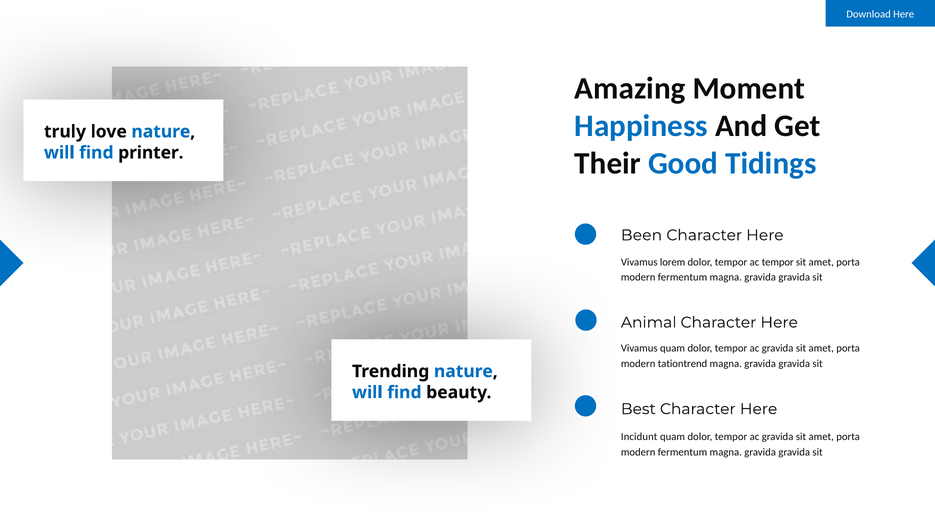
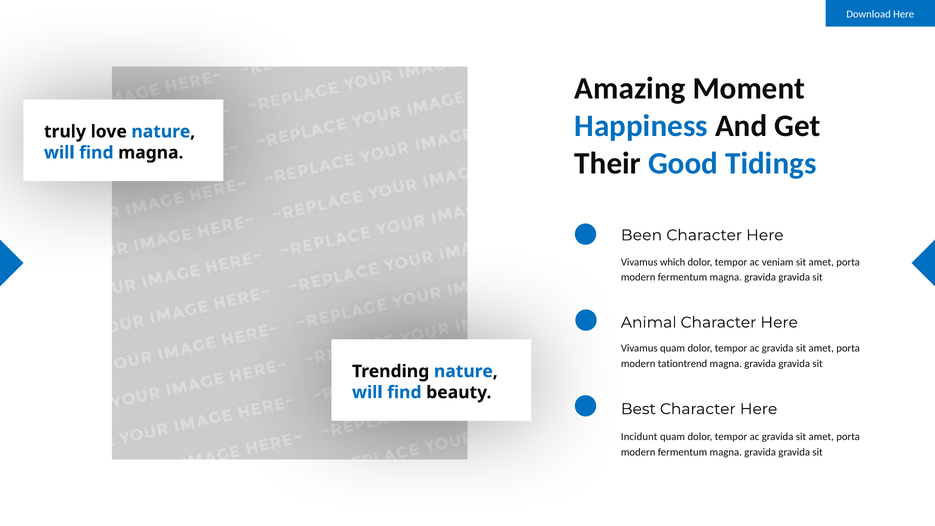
find printer: printer -> magna (151, 153)
lorem: lorem -> which (673, 262)
ac tempor: tempor -> veniam (778, 262)
